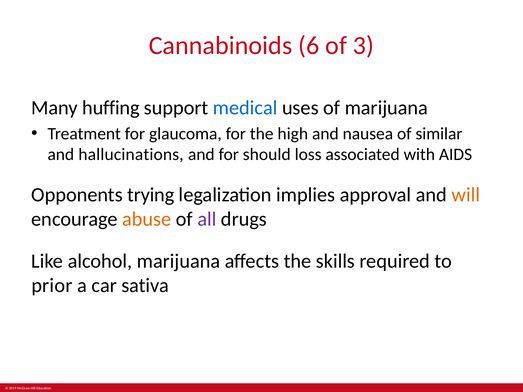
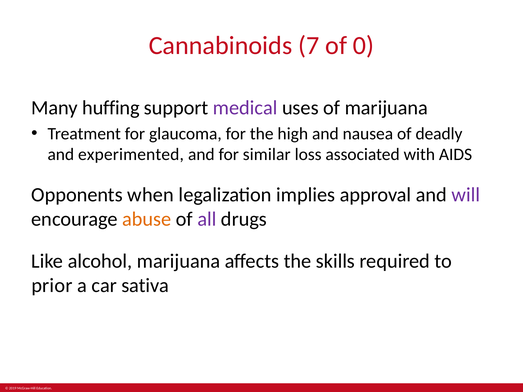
6: 6 -> 7 (309, 45)
3: 3 -> 0 (363, 45)
medical colour: blue -> purple (245, 108)
similar: similar -> deadly (439, 134)
hallucinations: hallucinations -> experimented (131, 155)
should: should -> similar (267, 155)
trying: trying -> when (151, 195)
will colour: orange -> purple (466, 195)
